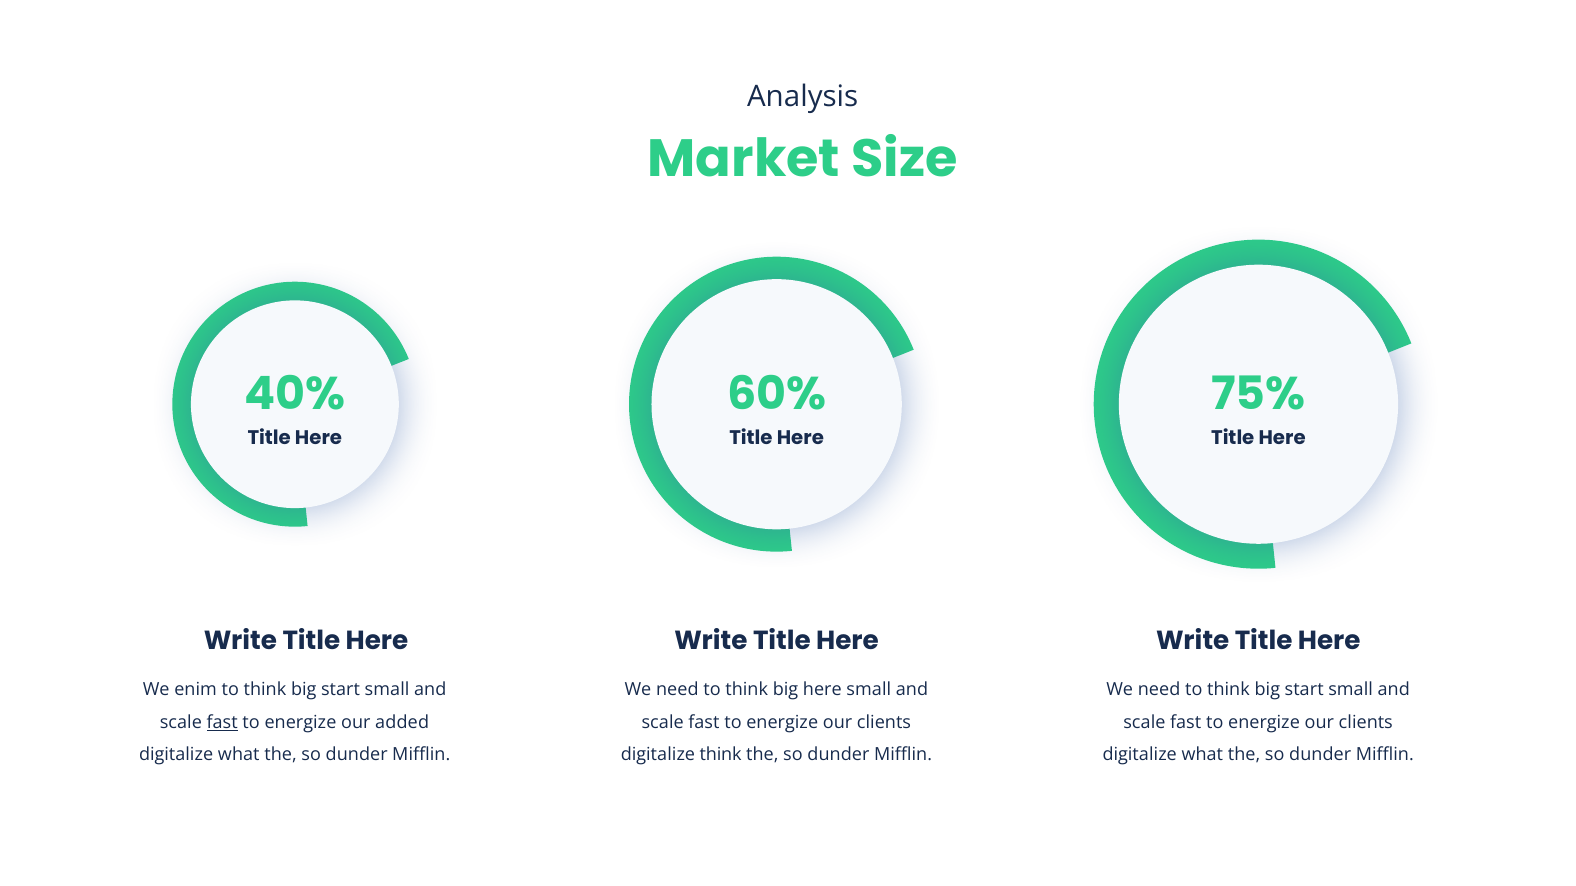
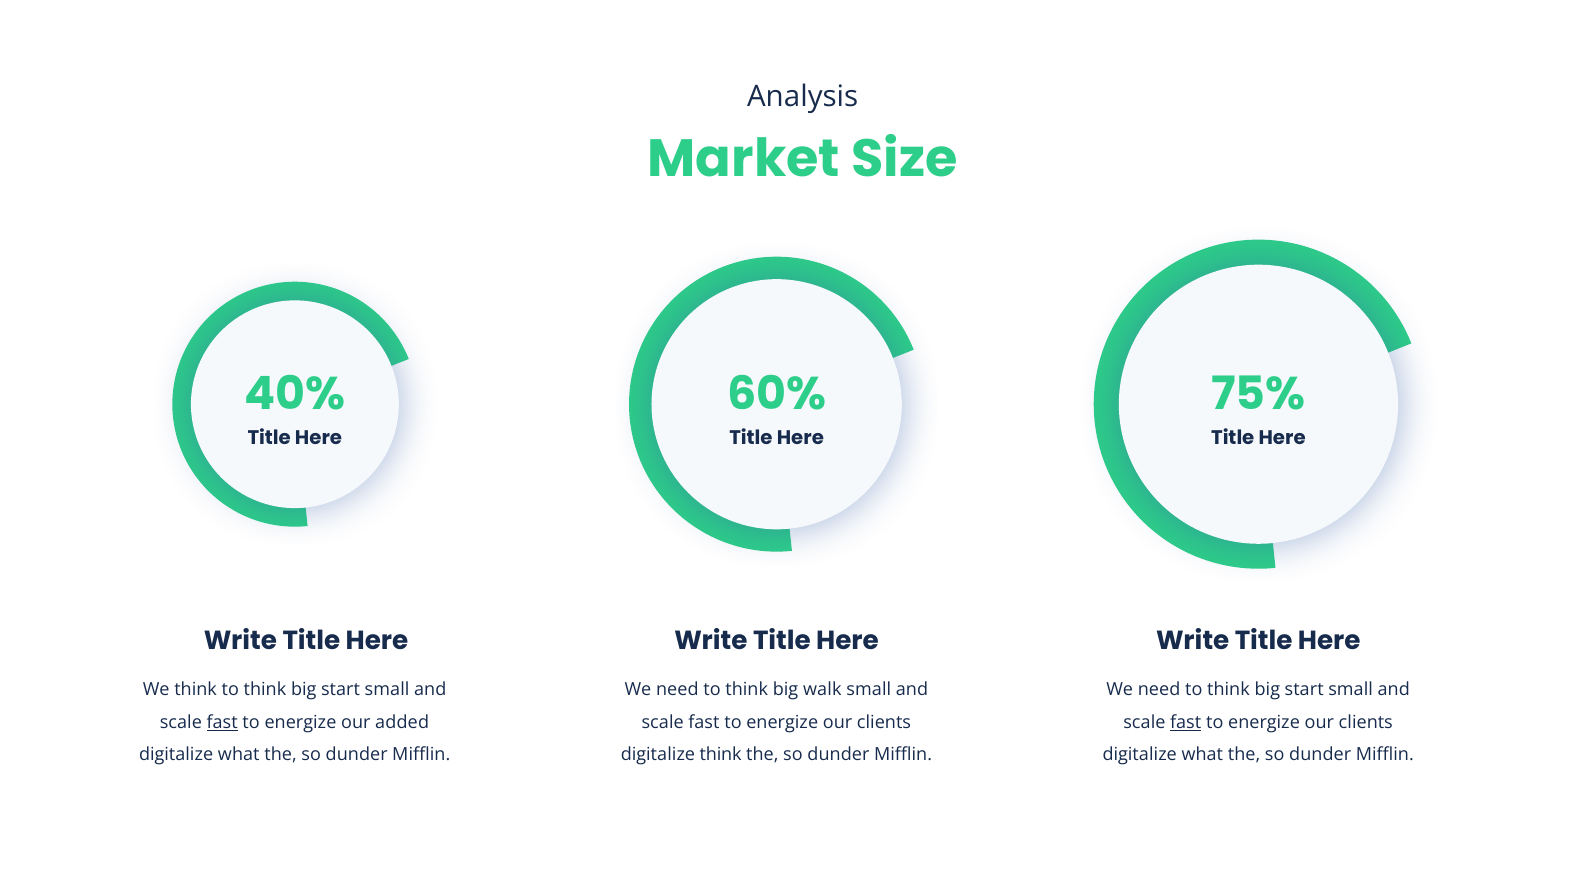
We enim: enim -> think (196, 690)
big here: here -> walk (822, 690)
fast underline: none -> present (1186, 723)
